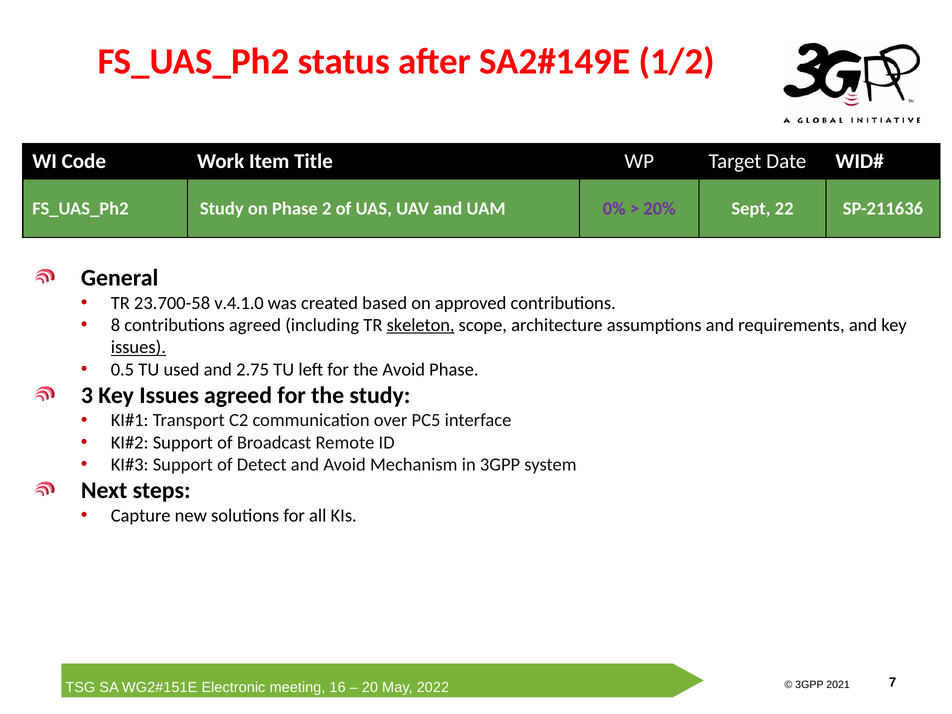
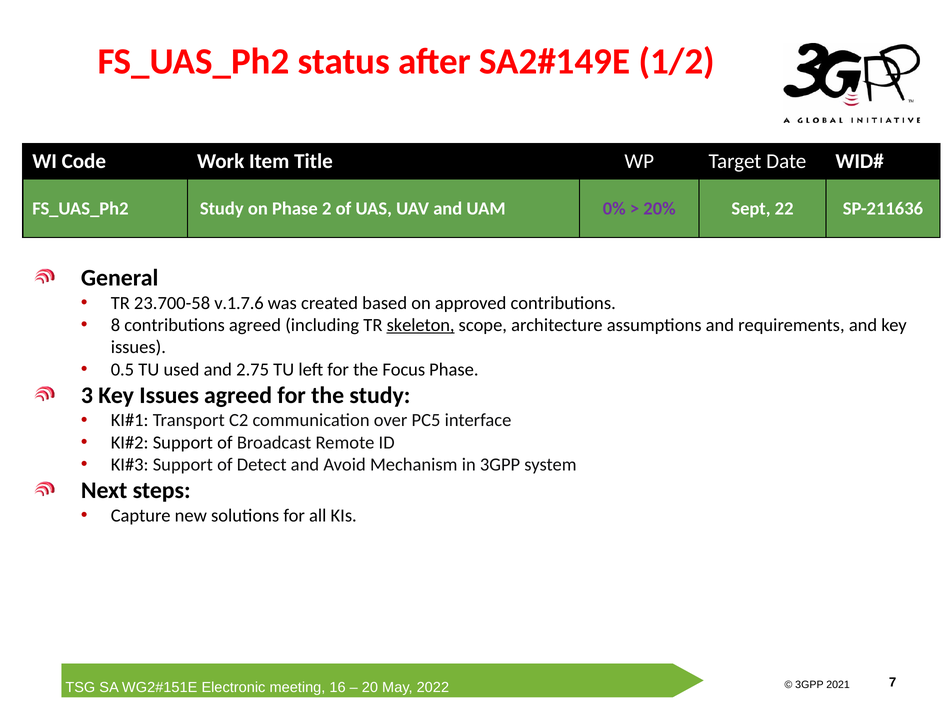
v.4.1.0: v.4.1.0 -> v.1.7.6 (239, 303)
issues underline: present -> none (138, 347)
the Avoid: Avoid -> Focus (404, 370)
